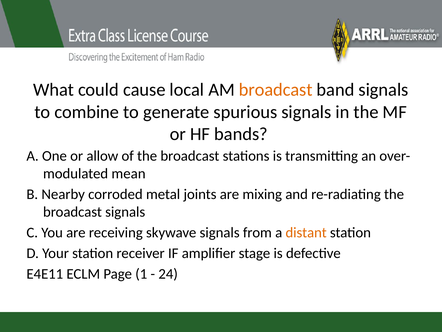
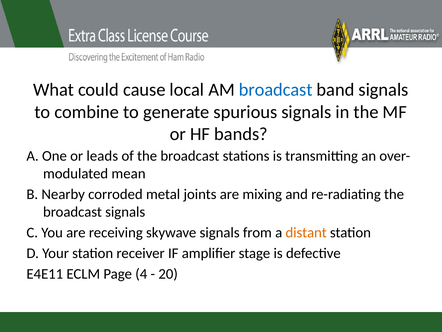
broadcast colour: orange -> blue (276, 90)
allow: allow -> leads (102, 156)
1: 1 -> 4 (141, 274)
24: 24 -> 20 (168, 274)
